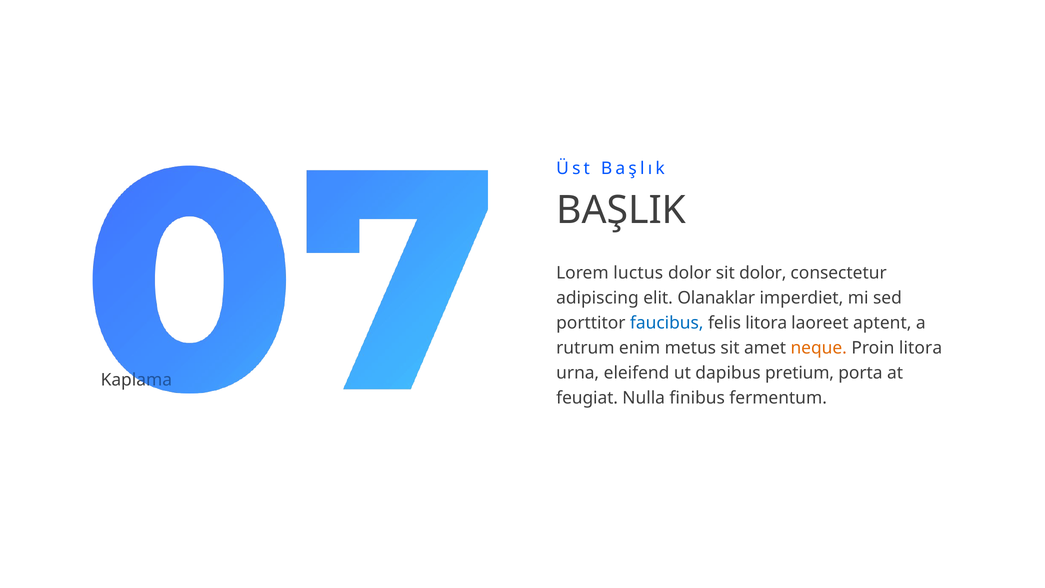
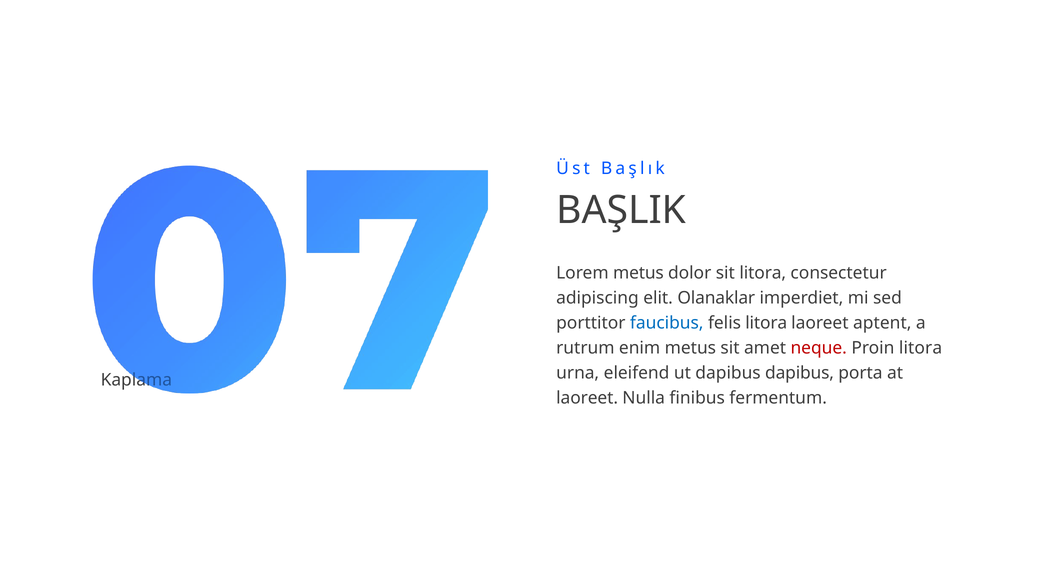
Lorem luctus: luctus -> metus (638, 273)
sit dolor: dolor -> litora (763, 273)
neque colour: orange -> red (819, 348)
dapibus pretium: pretium -> dapibus (800, 373)
feugiat: feugiat -> laoreet (587, 398)
